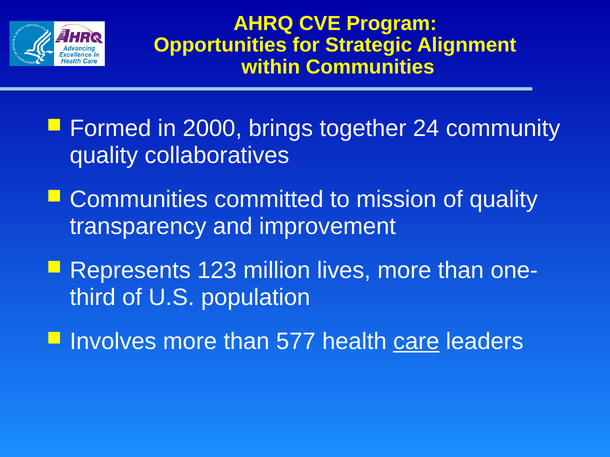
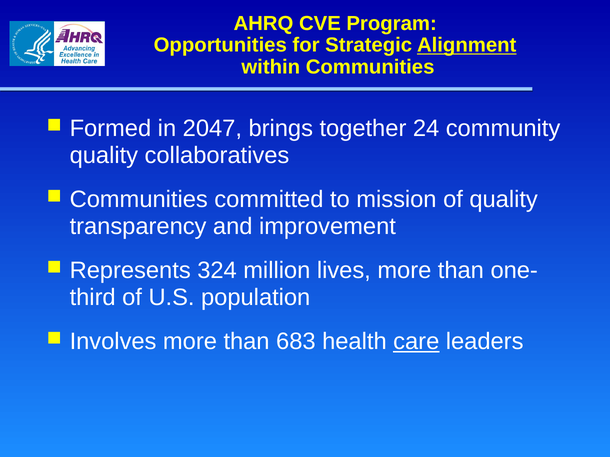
Alignment underline: none -> present (467, 45)
2000: 2000 -> 2047 (212, 129)
123: 123 -> 324 (217, 271)
577: 577 -> 683 (296, 342)
